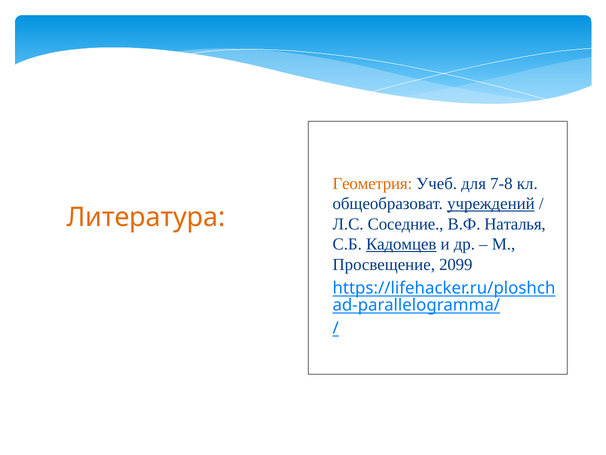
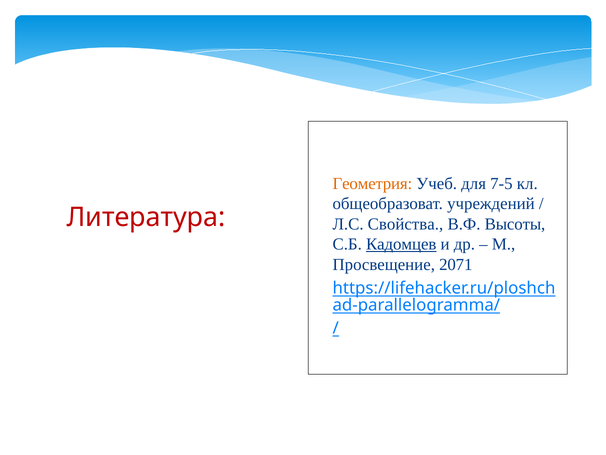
7-8: 7-8 -> 7-5 (501, 183)
учреждений underline: present -> none (491, 204)
Литература colour: orange -> red (146, 217)
Соседние: Соседние -> Свойства (406, 224)
Наталья: Наталья -> Высоты (515, 224)
2099: 2099 -> 2071 (456, 264)
